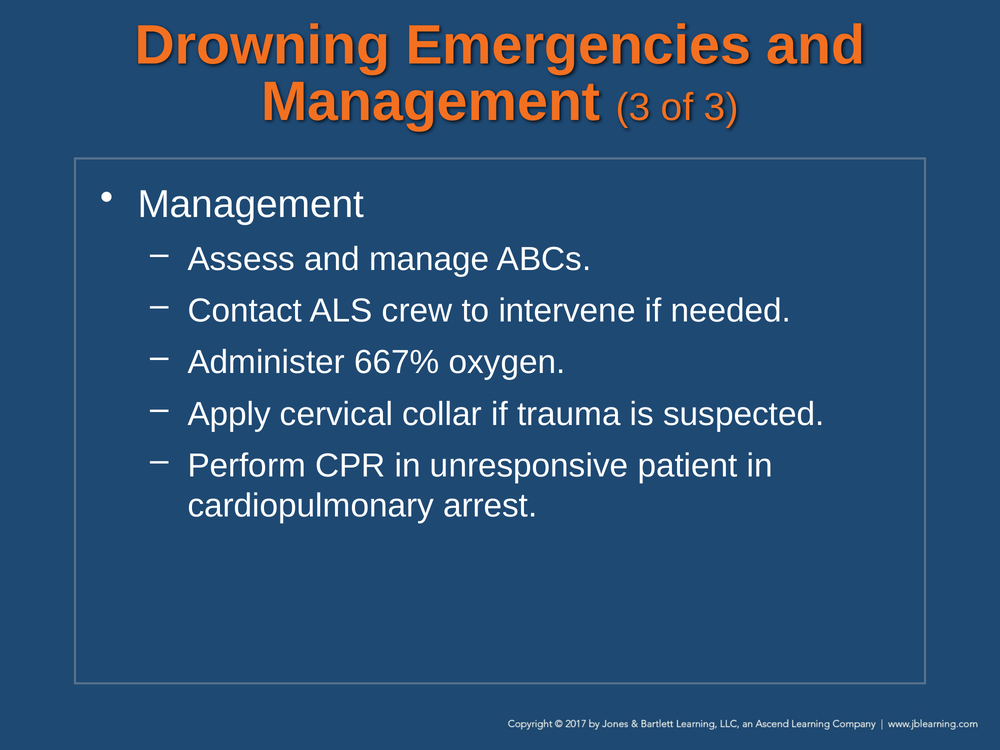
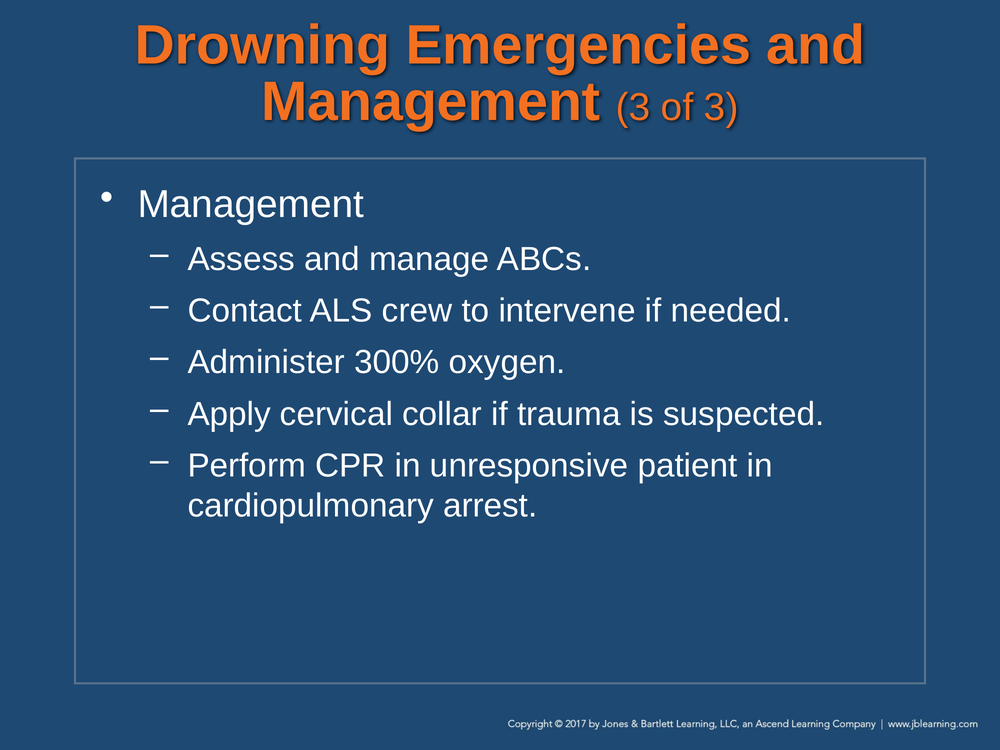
667%: 667% -> 300% (397, 362)
